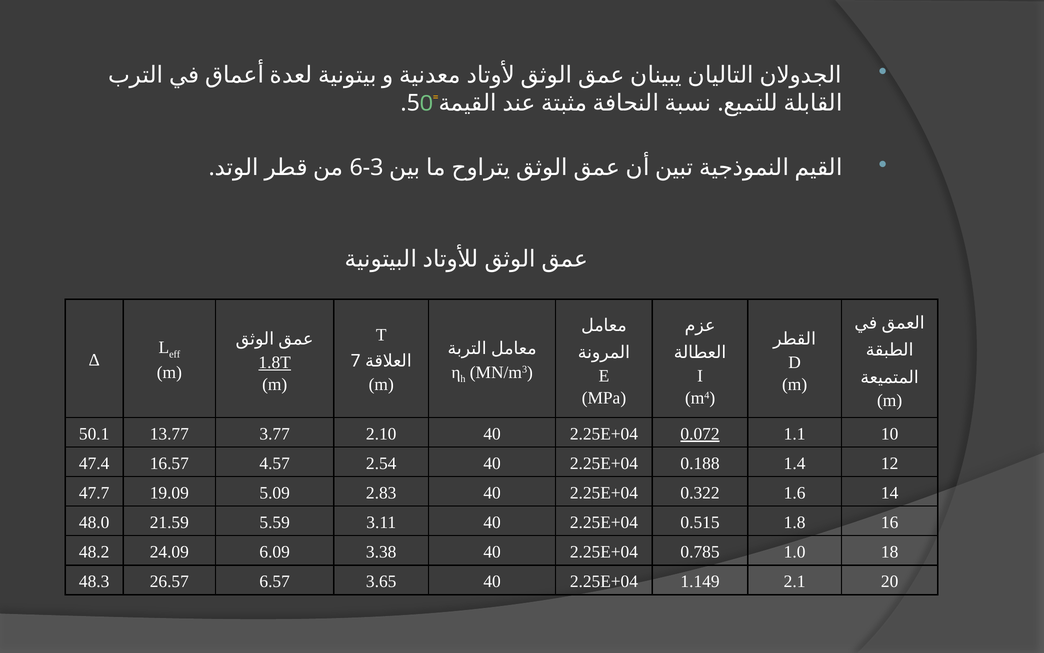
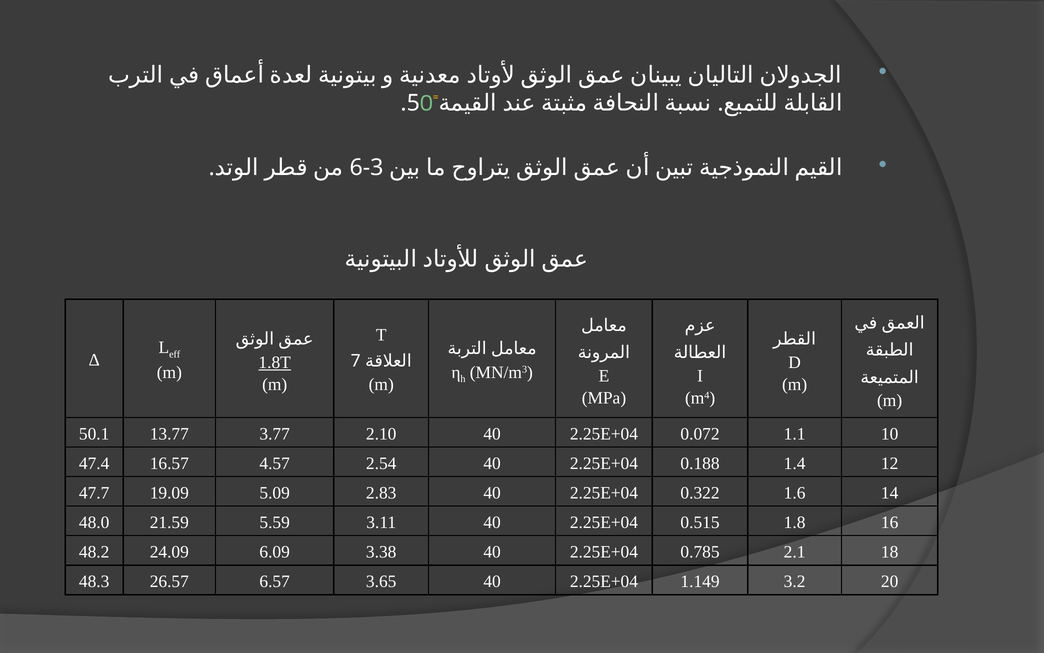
0.072 underline: present -> none (700, 433)
1.0: 1.0 -> 2.1 (795, 551)
2.1: 2.1 -> 3.2 (795, 581)
